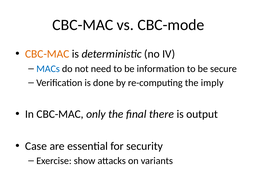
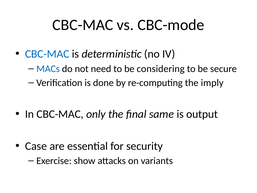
CBC-MAC colour: orange -> blue (47, 54)
information: information -> considering (161, 69)
there: there -> same (161, 114)
